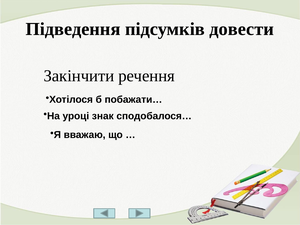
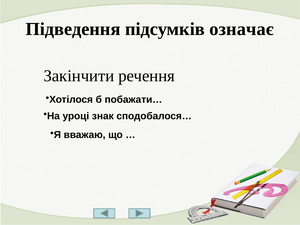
довести: довести -> означає (242, 29)
